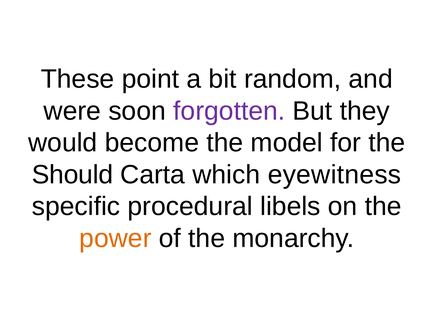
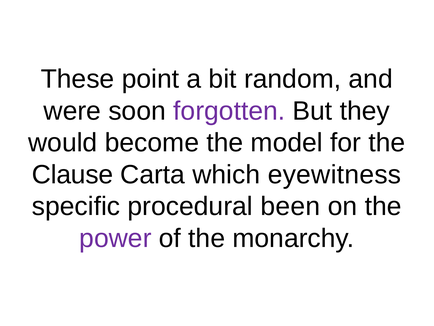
Should: Should -> Clause (72, 174)
libels: libels -> been (290, 206)
power colour: orange -> purple (115, 238)
